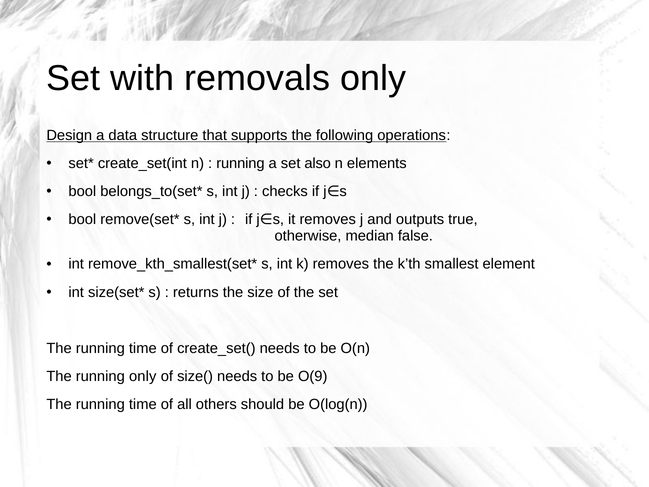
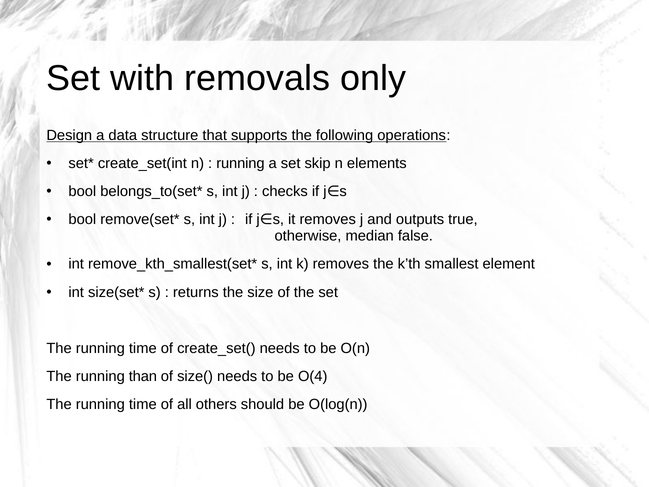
also: also -> skip (318, 163)
running only: only -> than (143, 376)
O(9: O(9 -> O(4 (313, 376)
